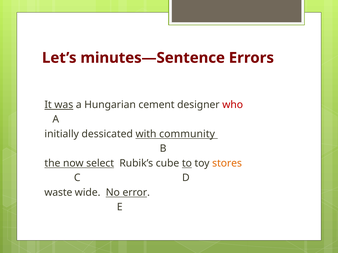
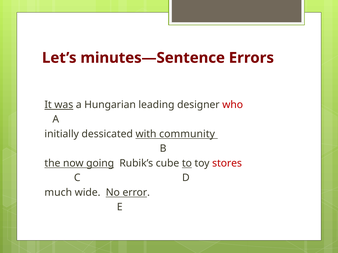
cement: cement -> leading (156, 105)
select: select -> going (100, 163)
stores colour: orange -> red (227, 163)
waste: waste -> much (58, 193)
